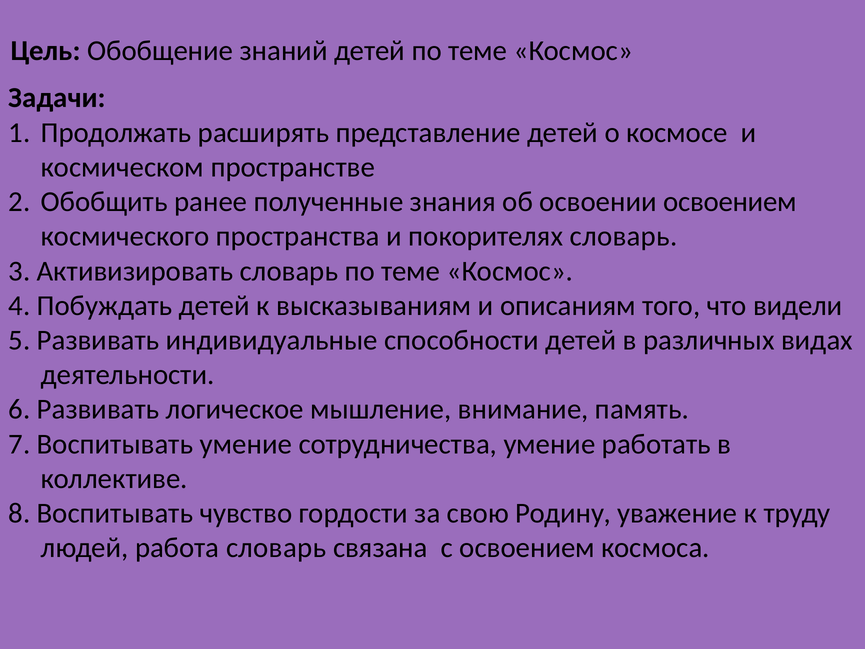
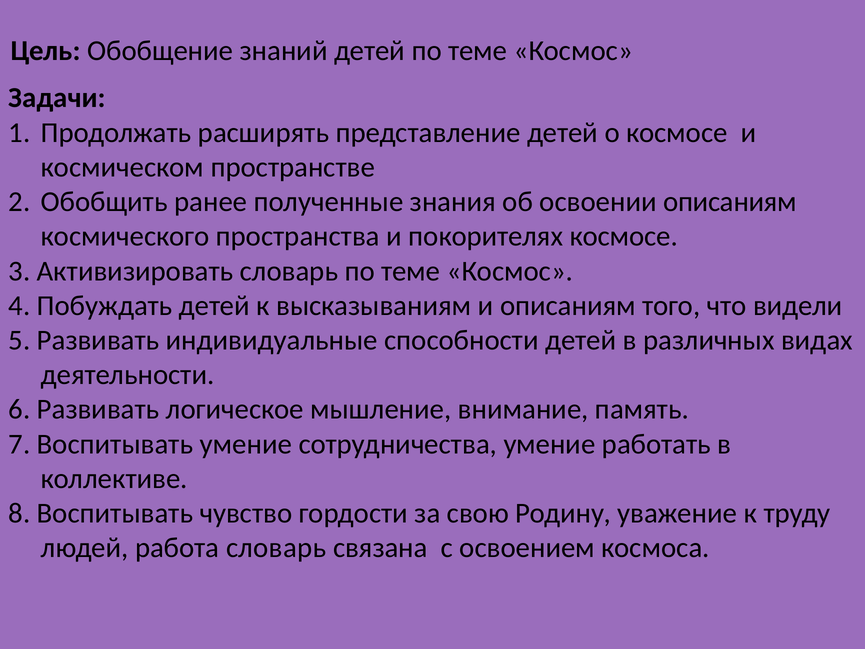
освоении освоением: освоением -> описаниям (730, 202)
покорителях словарь: словарь -> космосе (624, 236)
